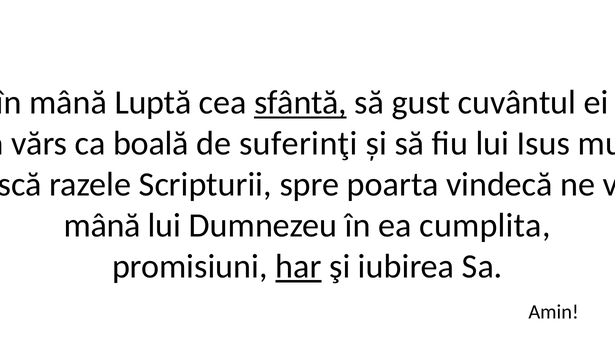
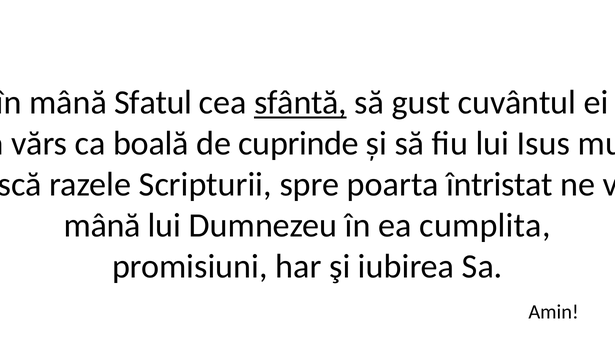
Luptă: Luptă -> Sfatul (153, 103)
suferinţi: suferinţi -> cuprinde (299, 144)
vindecă: vindecă -> întristat (499, 185)
har underline: present -> none (298, 267)
